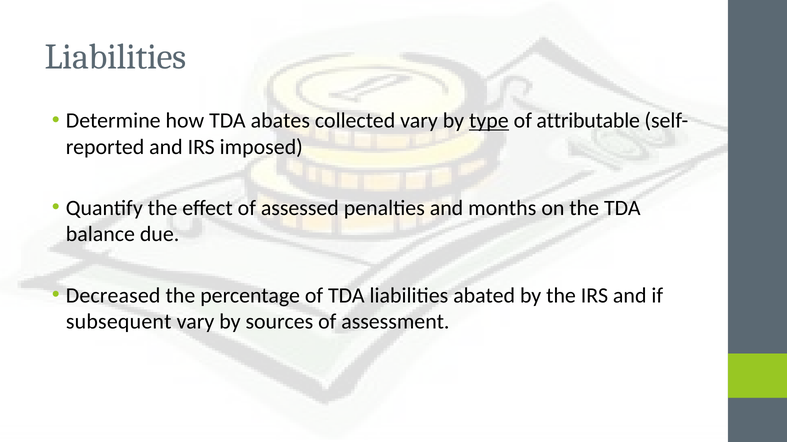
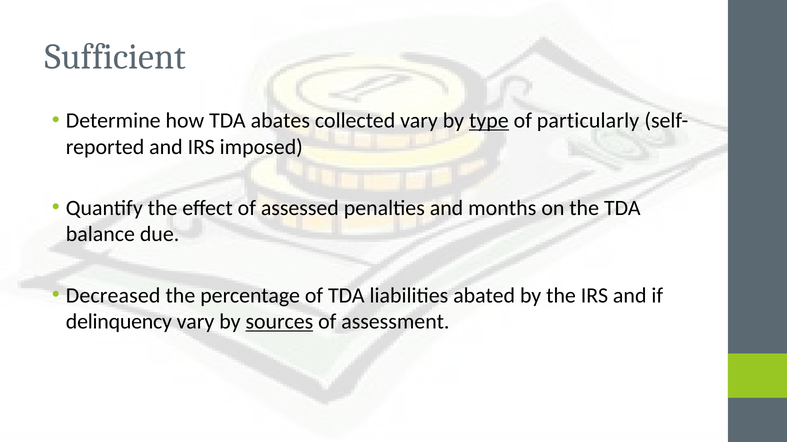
Liabilities: Liabilities -> Sufficient (115, 57)
attributable: attributable -> particularly (588, 121)
subsequent: subsequent -> delinquency (119, 322)
sources underline: none -> present (279, 322)
